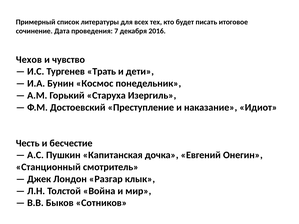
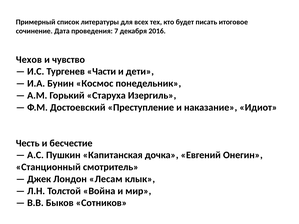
Трать: Трать -> Части (101, 72)
Разгар: Разгар -> Лесам (106, 179)
